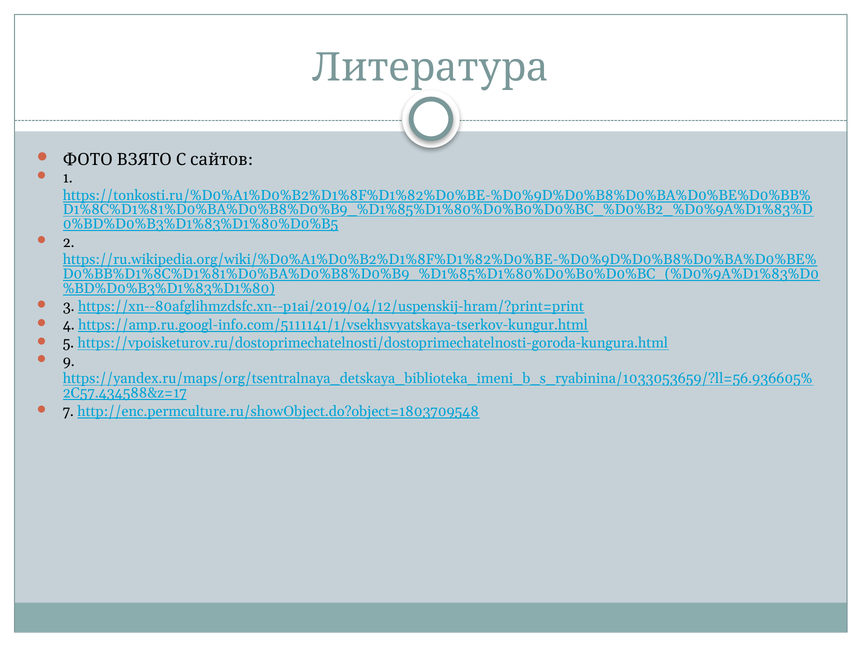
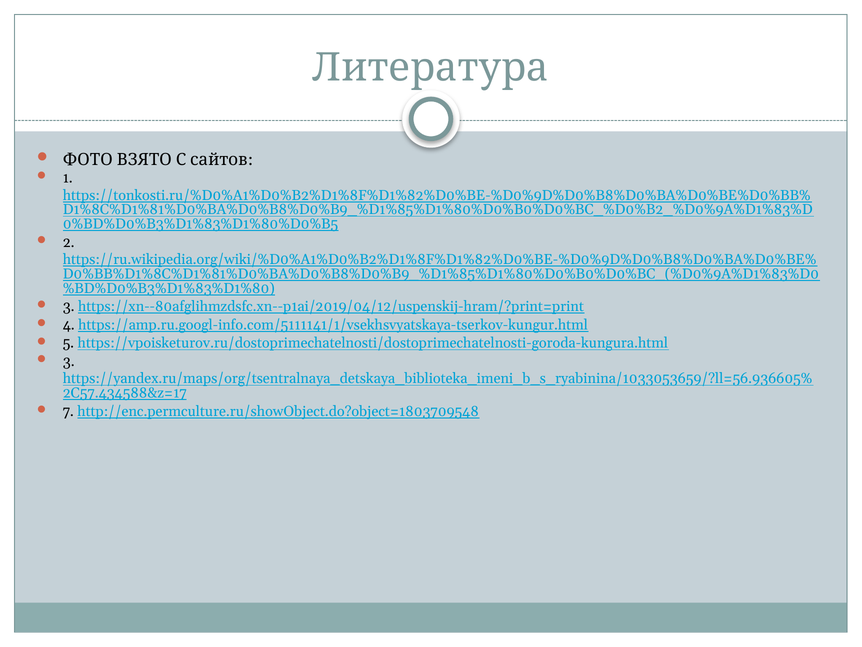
9: 9 -> 3 (69, 361)
